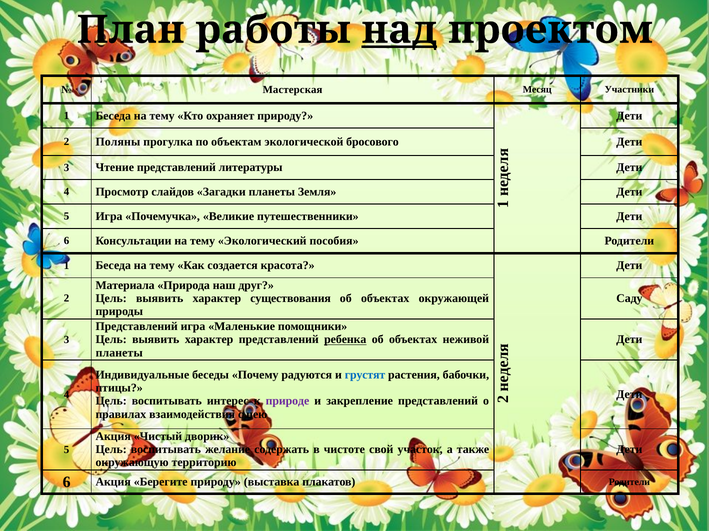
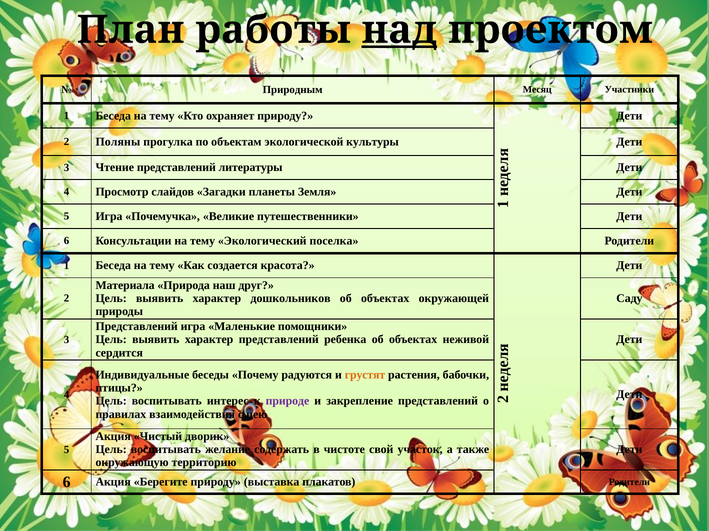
Мастерская: Мастерская -> Природным (293, 90)
бросового: бросового -> культуры (372, 142)
пособия: пособия -> поселка (334, 241)
существования: существования -> дошкольников (291, 299)
ребенка underline: present -> none (345, 340)
планеты: планеты -> сердится (119, 353)
грустят colour: blue -> orange (365, 375)
